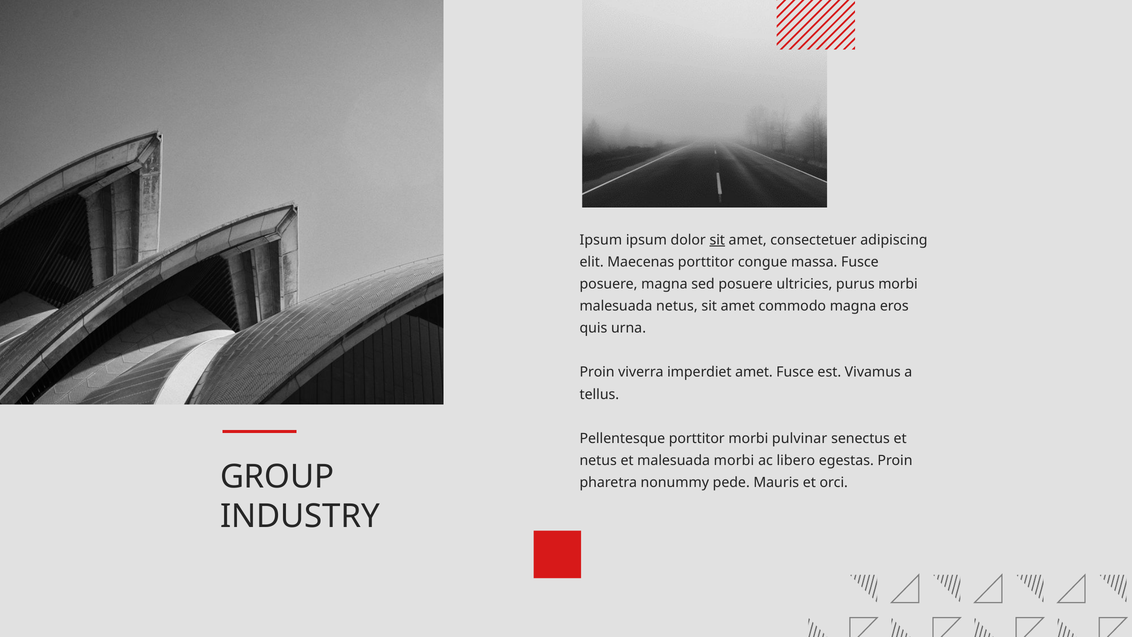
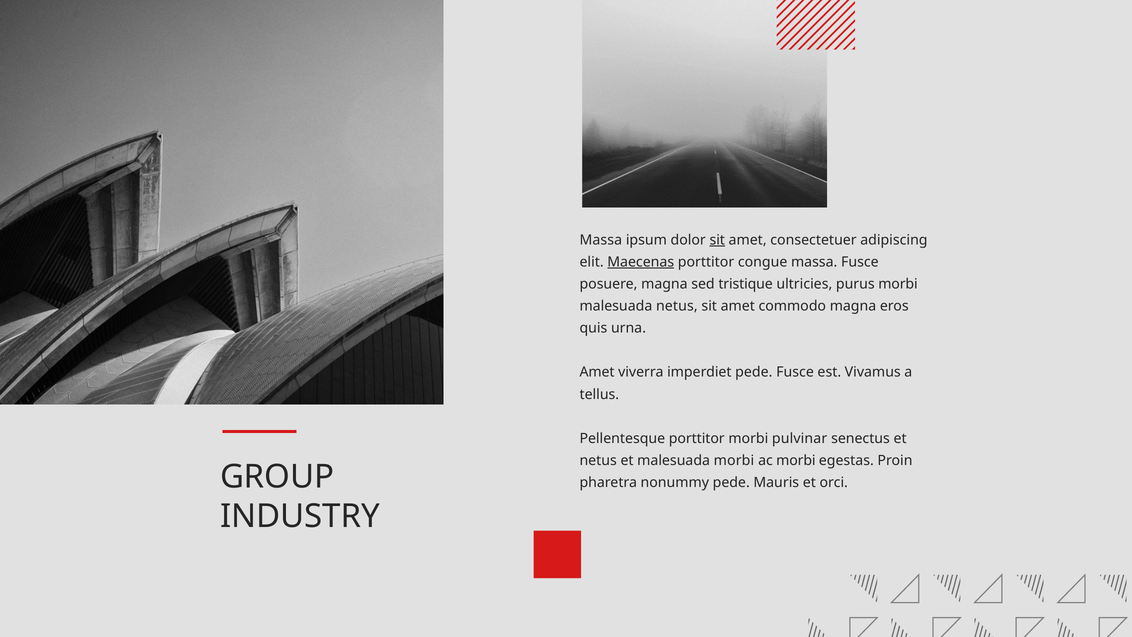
Ipsum: Ipsum -> Massa (601, 240)
Maecenas underline: none -> present (641, 262)
sed posuere: posuere -> tristique (746, 284)
Proin: Proin -> Amet (597, 372)
imperdiet amet: amet -> pede (754, 372)
ac libero: libero -> morbi (796, 460)
